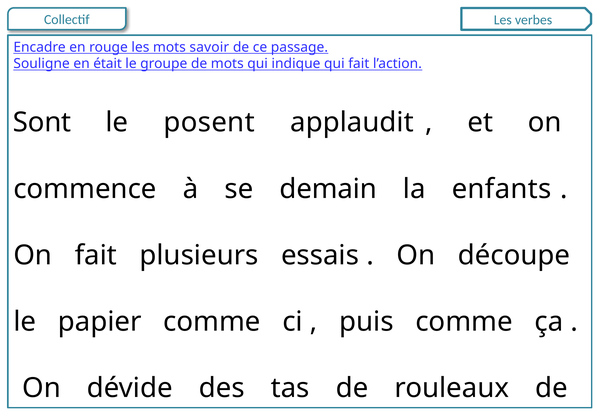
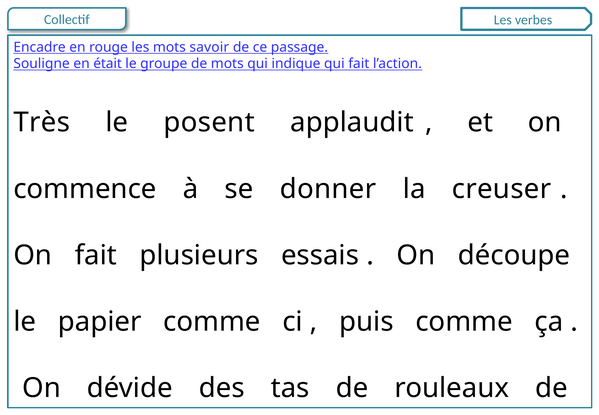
Sont: Sont -> Très (42, 122)
demain: demain -> donner (328, 189)
enfants: enfants -> creuser (502, 189)
